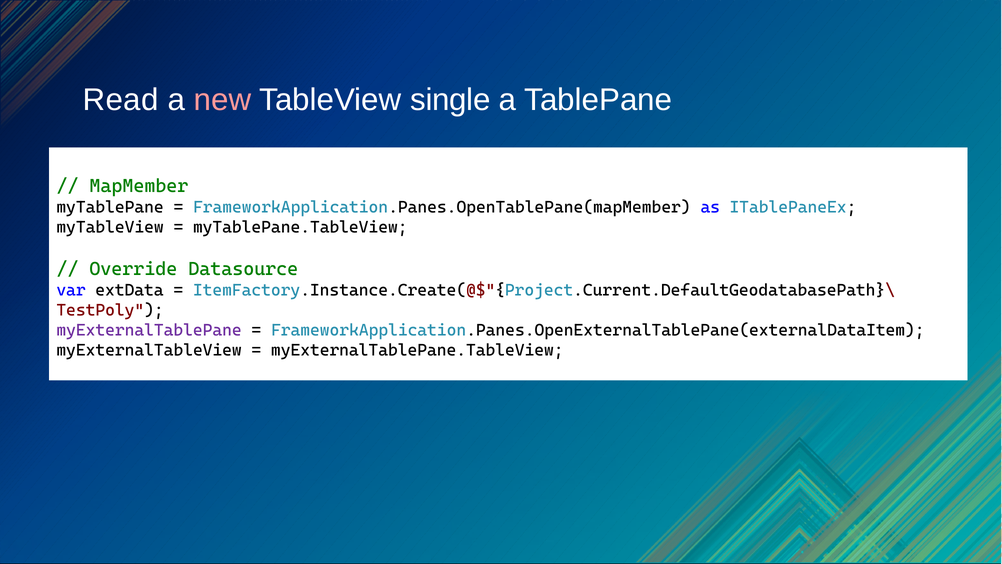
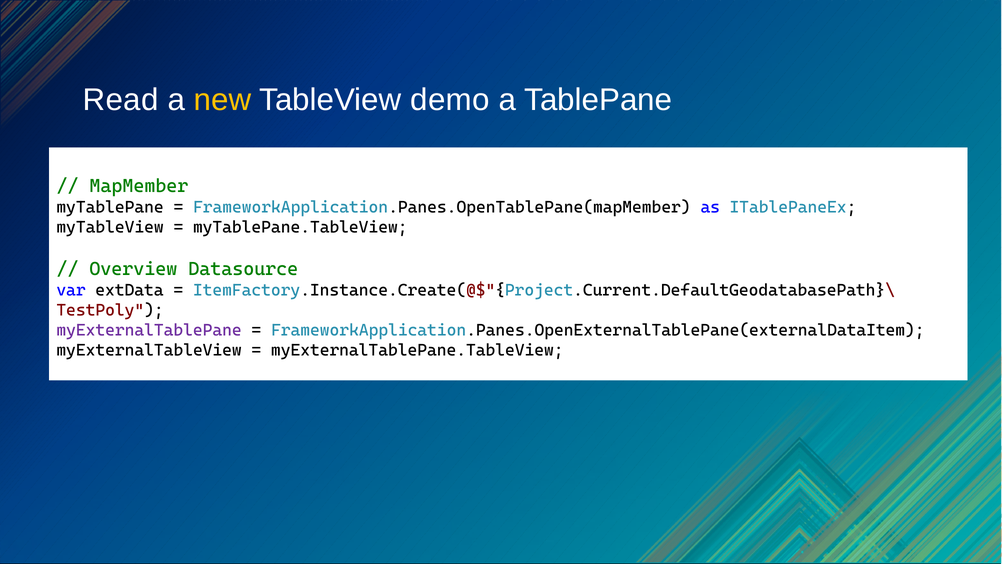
new colour: pink -> yellow (223, 100)
single: single -> demo (450, 100)
Override: Override -> Overview (133, 269)
